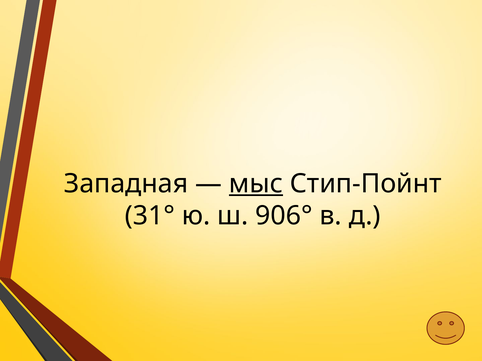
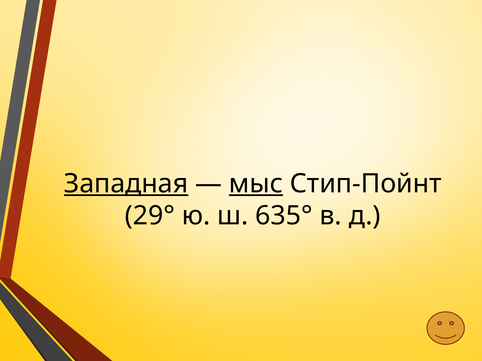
Западная underline: none -> present (126, 184)
31°: 31° -> 29° (150, 216)
906°: 906° -> 635° (284, 216)
